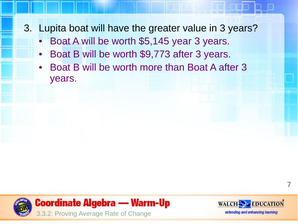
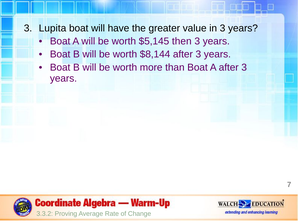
year: year -> then (182, 41)
$9,773: $9,773 -> $8,144 (155, 54)
